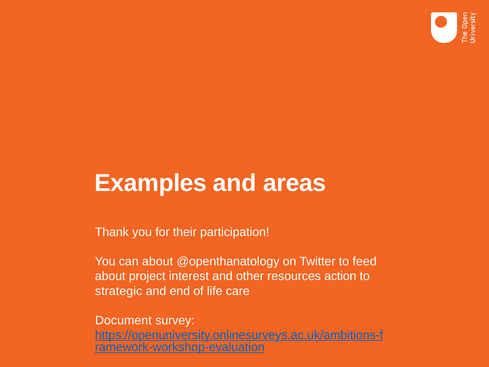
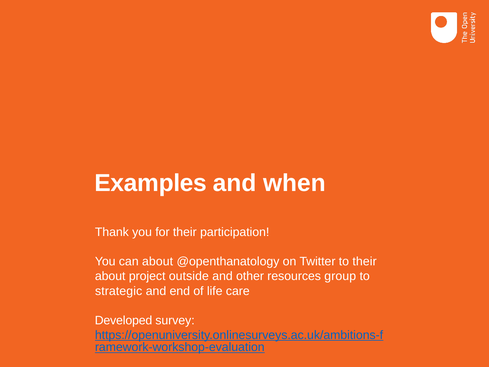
areas: areas -> when (294, 183)
to feed: feed -> their (365, 261)
interest: interest -> outside (189, 276)
action: action -> group (340, 276)
Document: Document -> Developed (124, 320)
